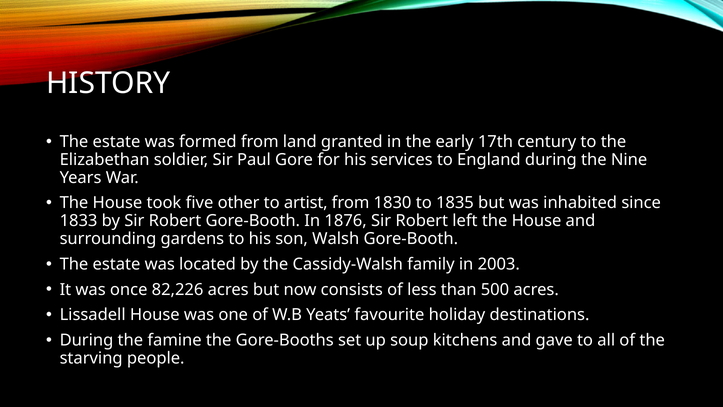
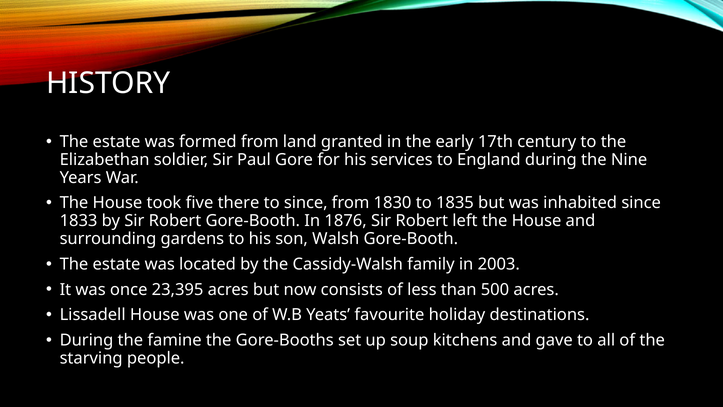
other: other -> there (239, 203)
to artist: artist -> since (306, 203)
82,226: 82,226 -> 23,395 (178, 289)
